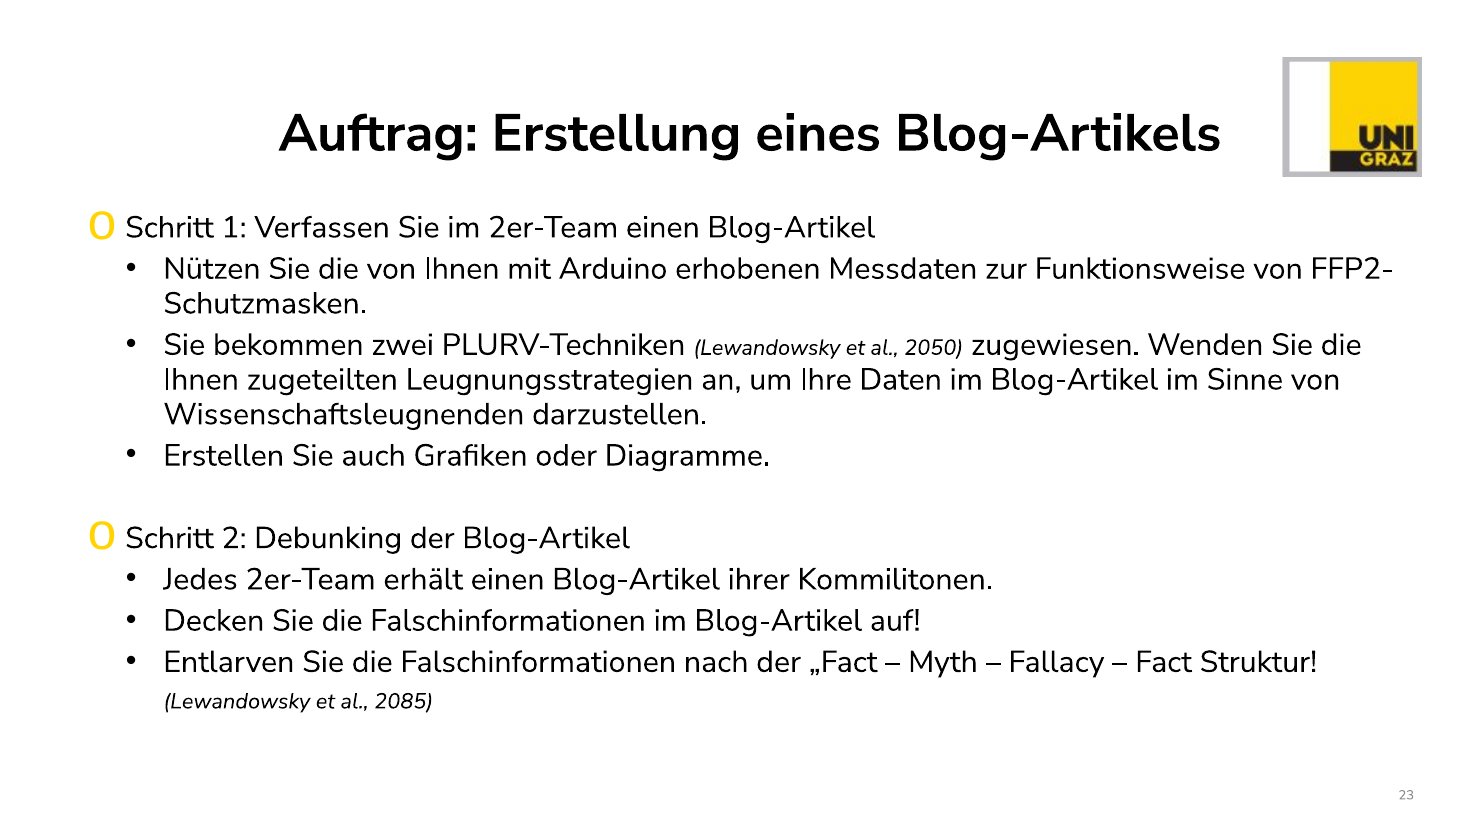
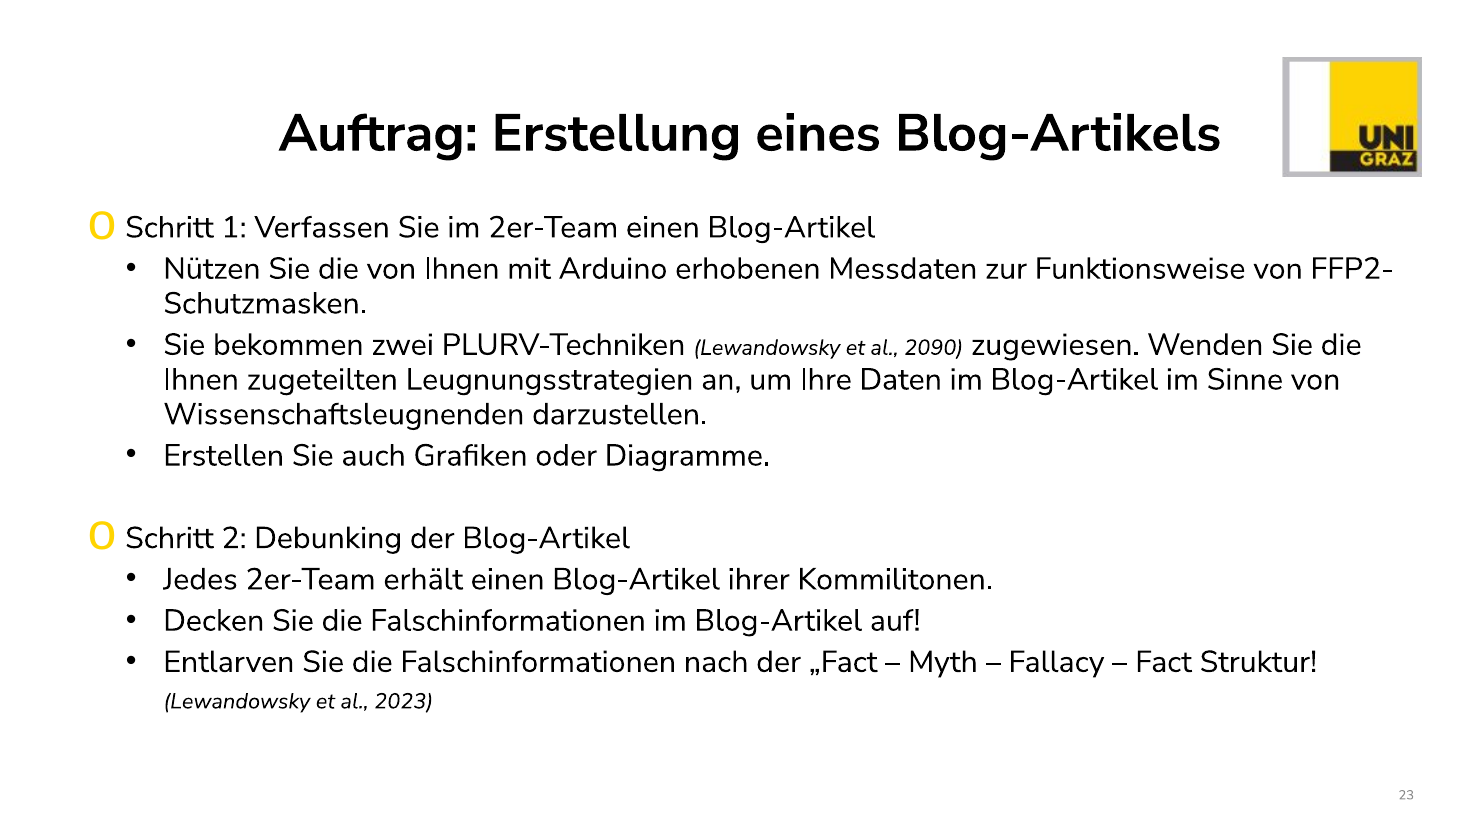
2050: 2050 -> 2090 (934, 347)
2085: 2085 -> 2023 (404, 701)
